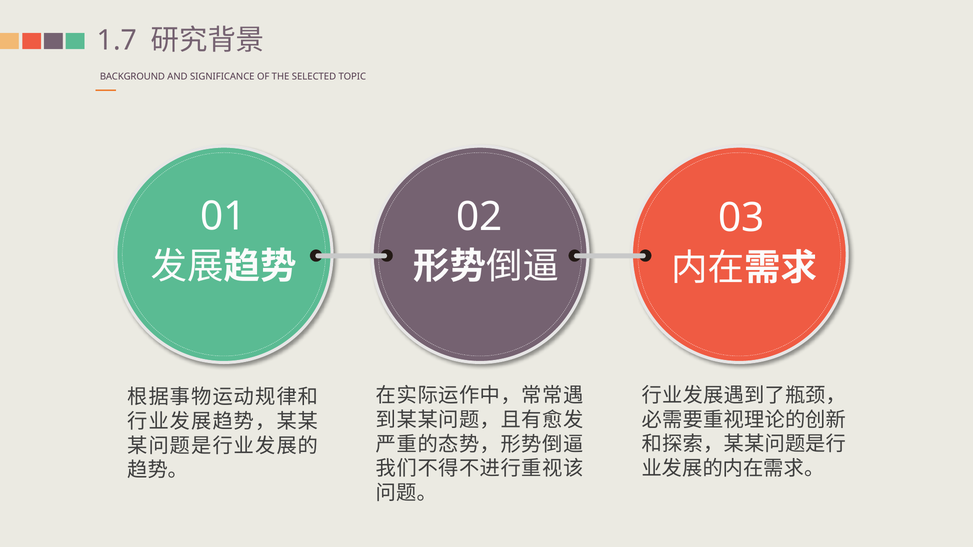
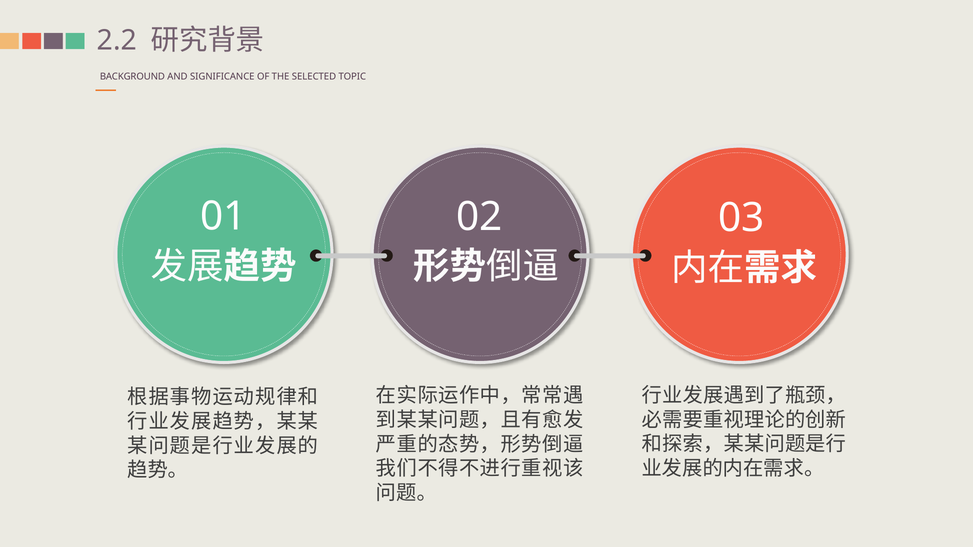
1.7: 1.7 -> 2.2 (117, 40)
